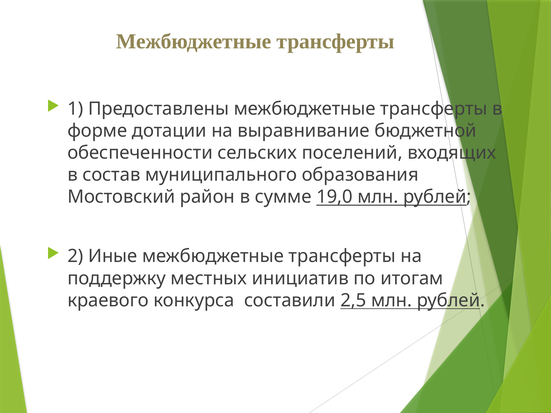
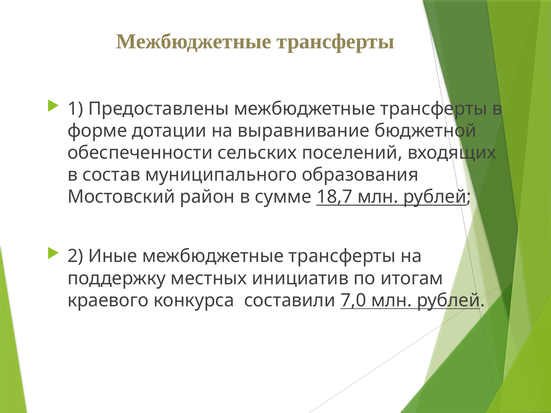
19,0: 19,0 -> 18,7 (335, 197)
2,5: 2,5 -> 7,0 (353, 301)
